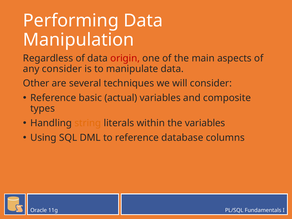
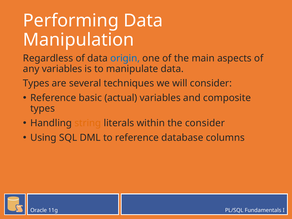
origin colour: red -> blue (125, 58)
any consider: consider -> variables (62, 69)
Other: Other -> Types (36, 83)
the variables: variables -> consider (205, 123)
